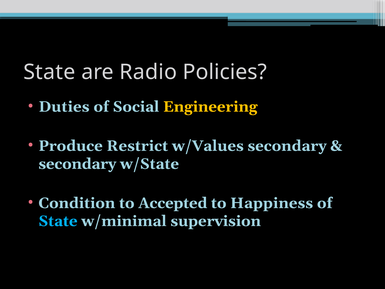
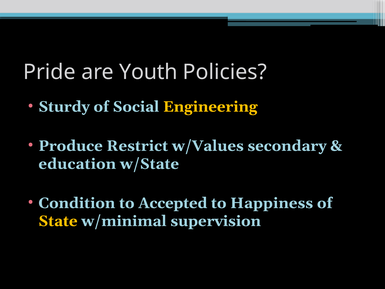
State: State -> Pride (49, 72)
Radio: Radio -> Youth (148, 72)
Duties: Duties -> Sturdy (64, 107)
secondary: secondary -> education (77, 164)
State colour: light blue -> yellow (58, 221)
